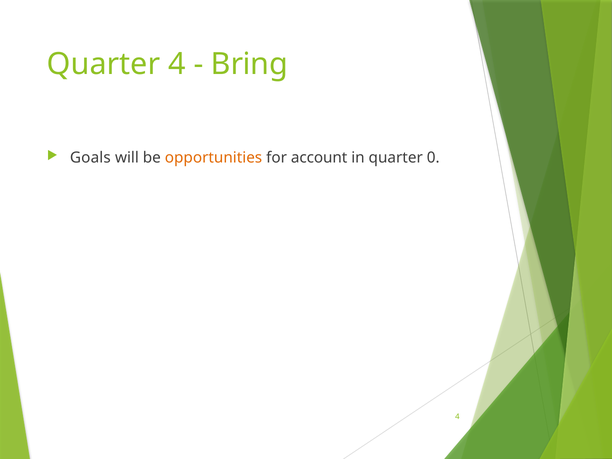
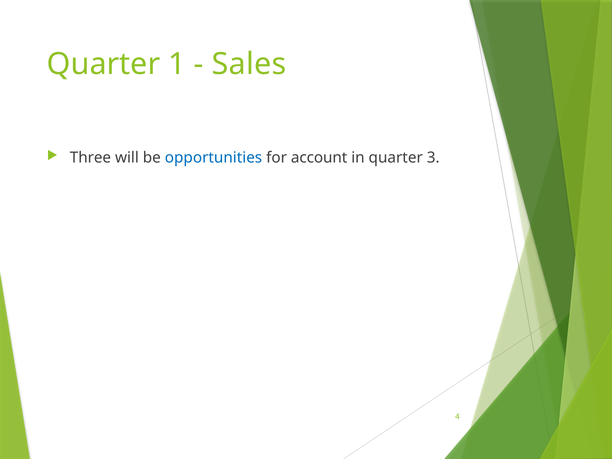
Quarter 4: 4 -> 1 (177, 64)
Bring: Bring -> Sales (249, 64)
Goals: Goals -> Three (90, 158)
opportunities colour: orange -> blue (214, 158)
0: 0 -> 3 (433, 158)
